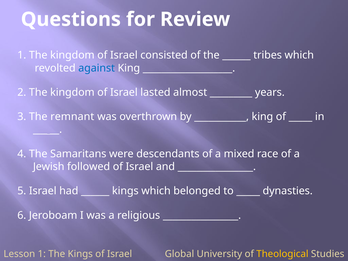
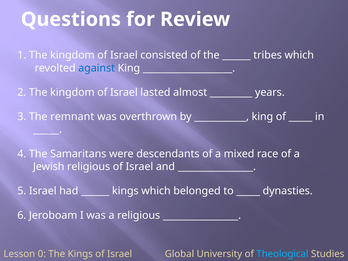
Jewish followed: followed -> religious (89, 167)
Lesson 1: 1 -> 0 (42, 254)
Theological colour: yellow -> light blue (282, 254)
